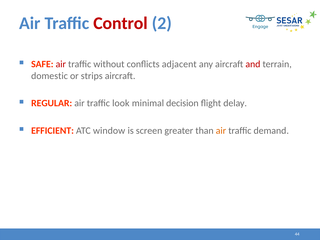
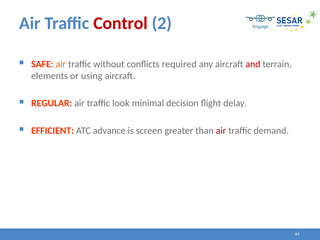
air colour: red -> orange (61, 64)
adjacent: adjacent -> required (179, 64)
domestic: domestic -> elements (50, 76)
strips: strips -> using (92, 76)
window: window -> advance (109, 131)
air colour: orange -> red (221, 131)
